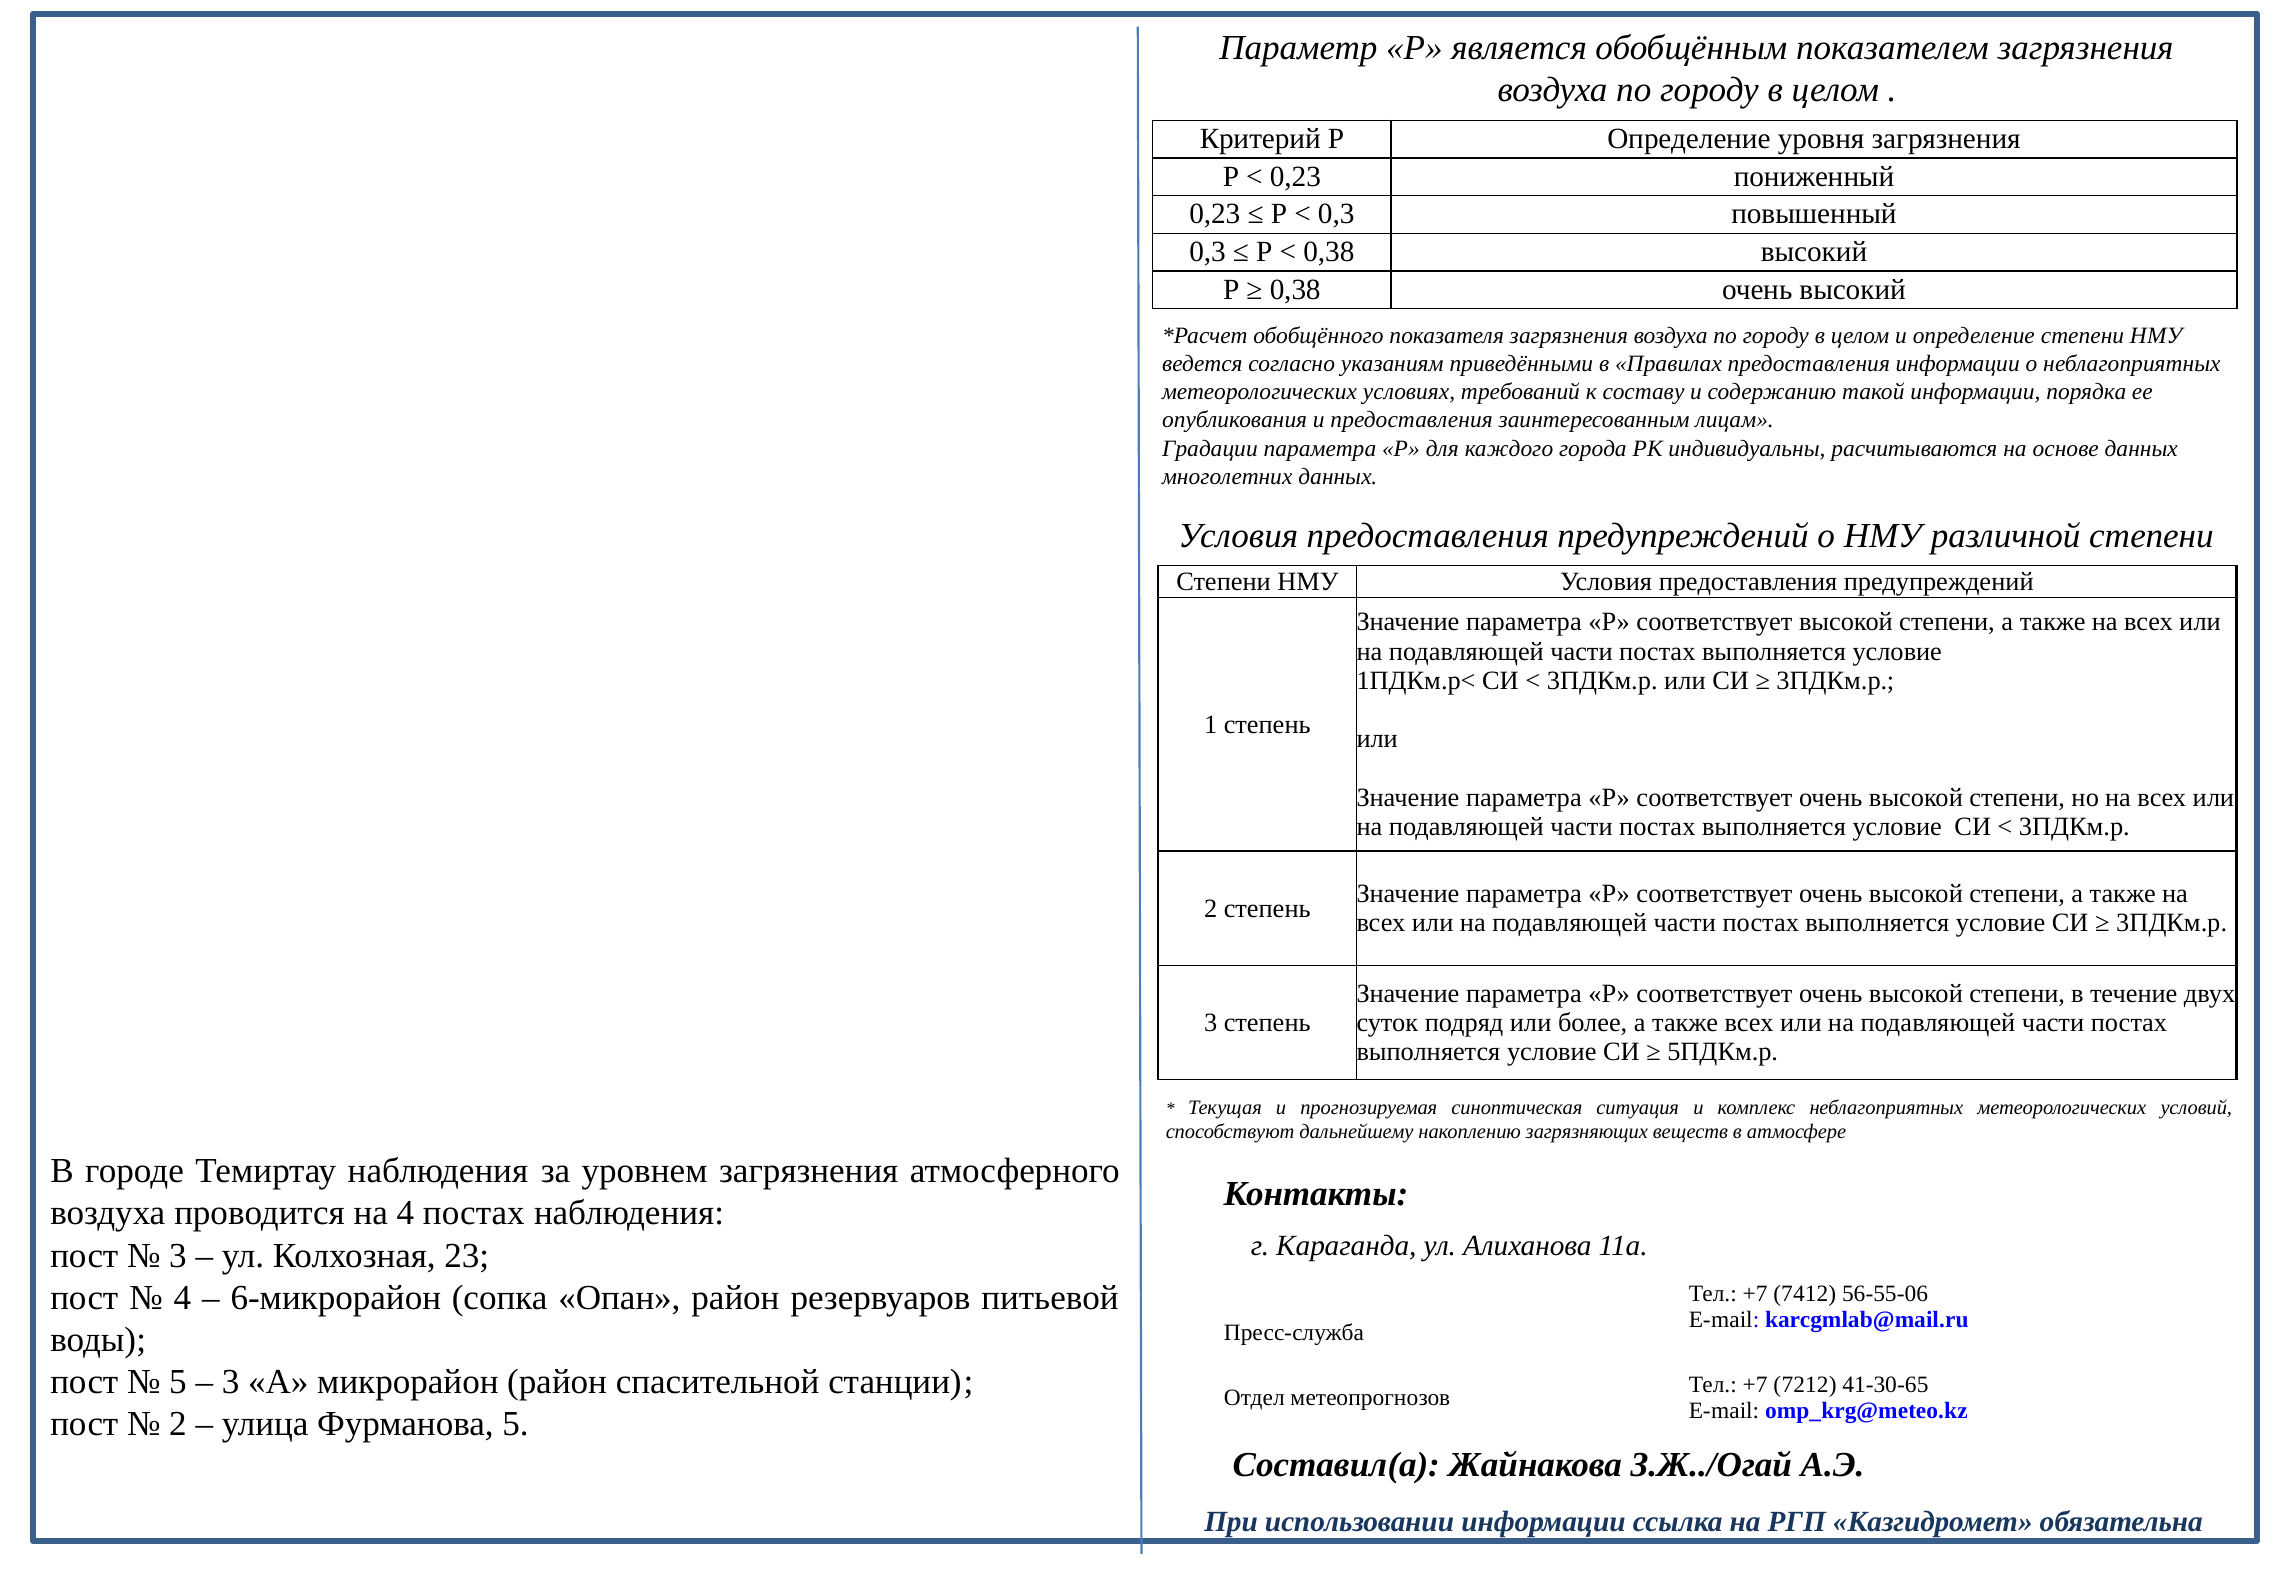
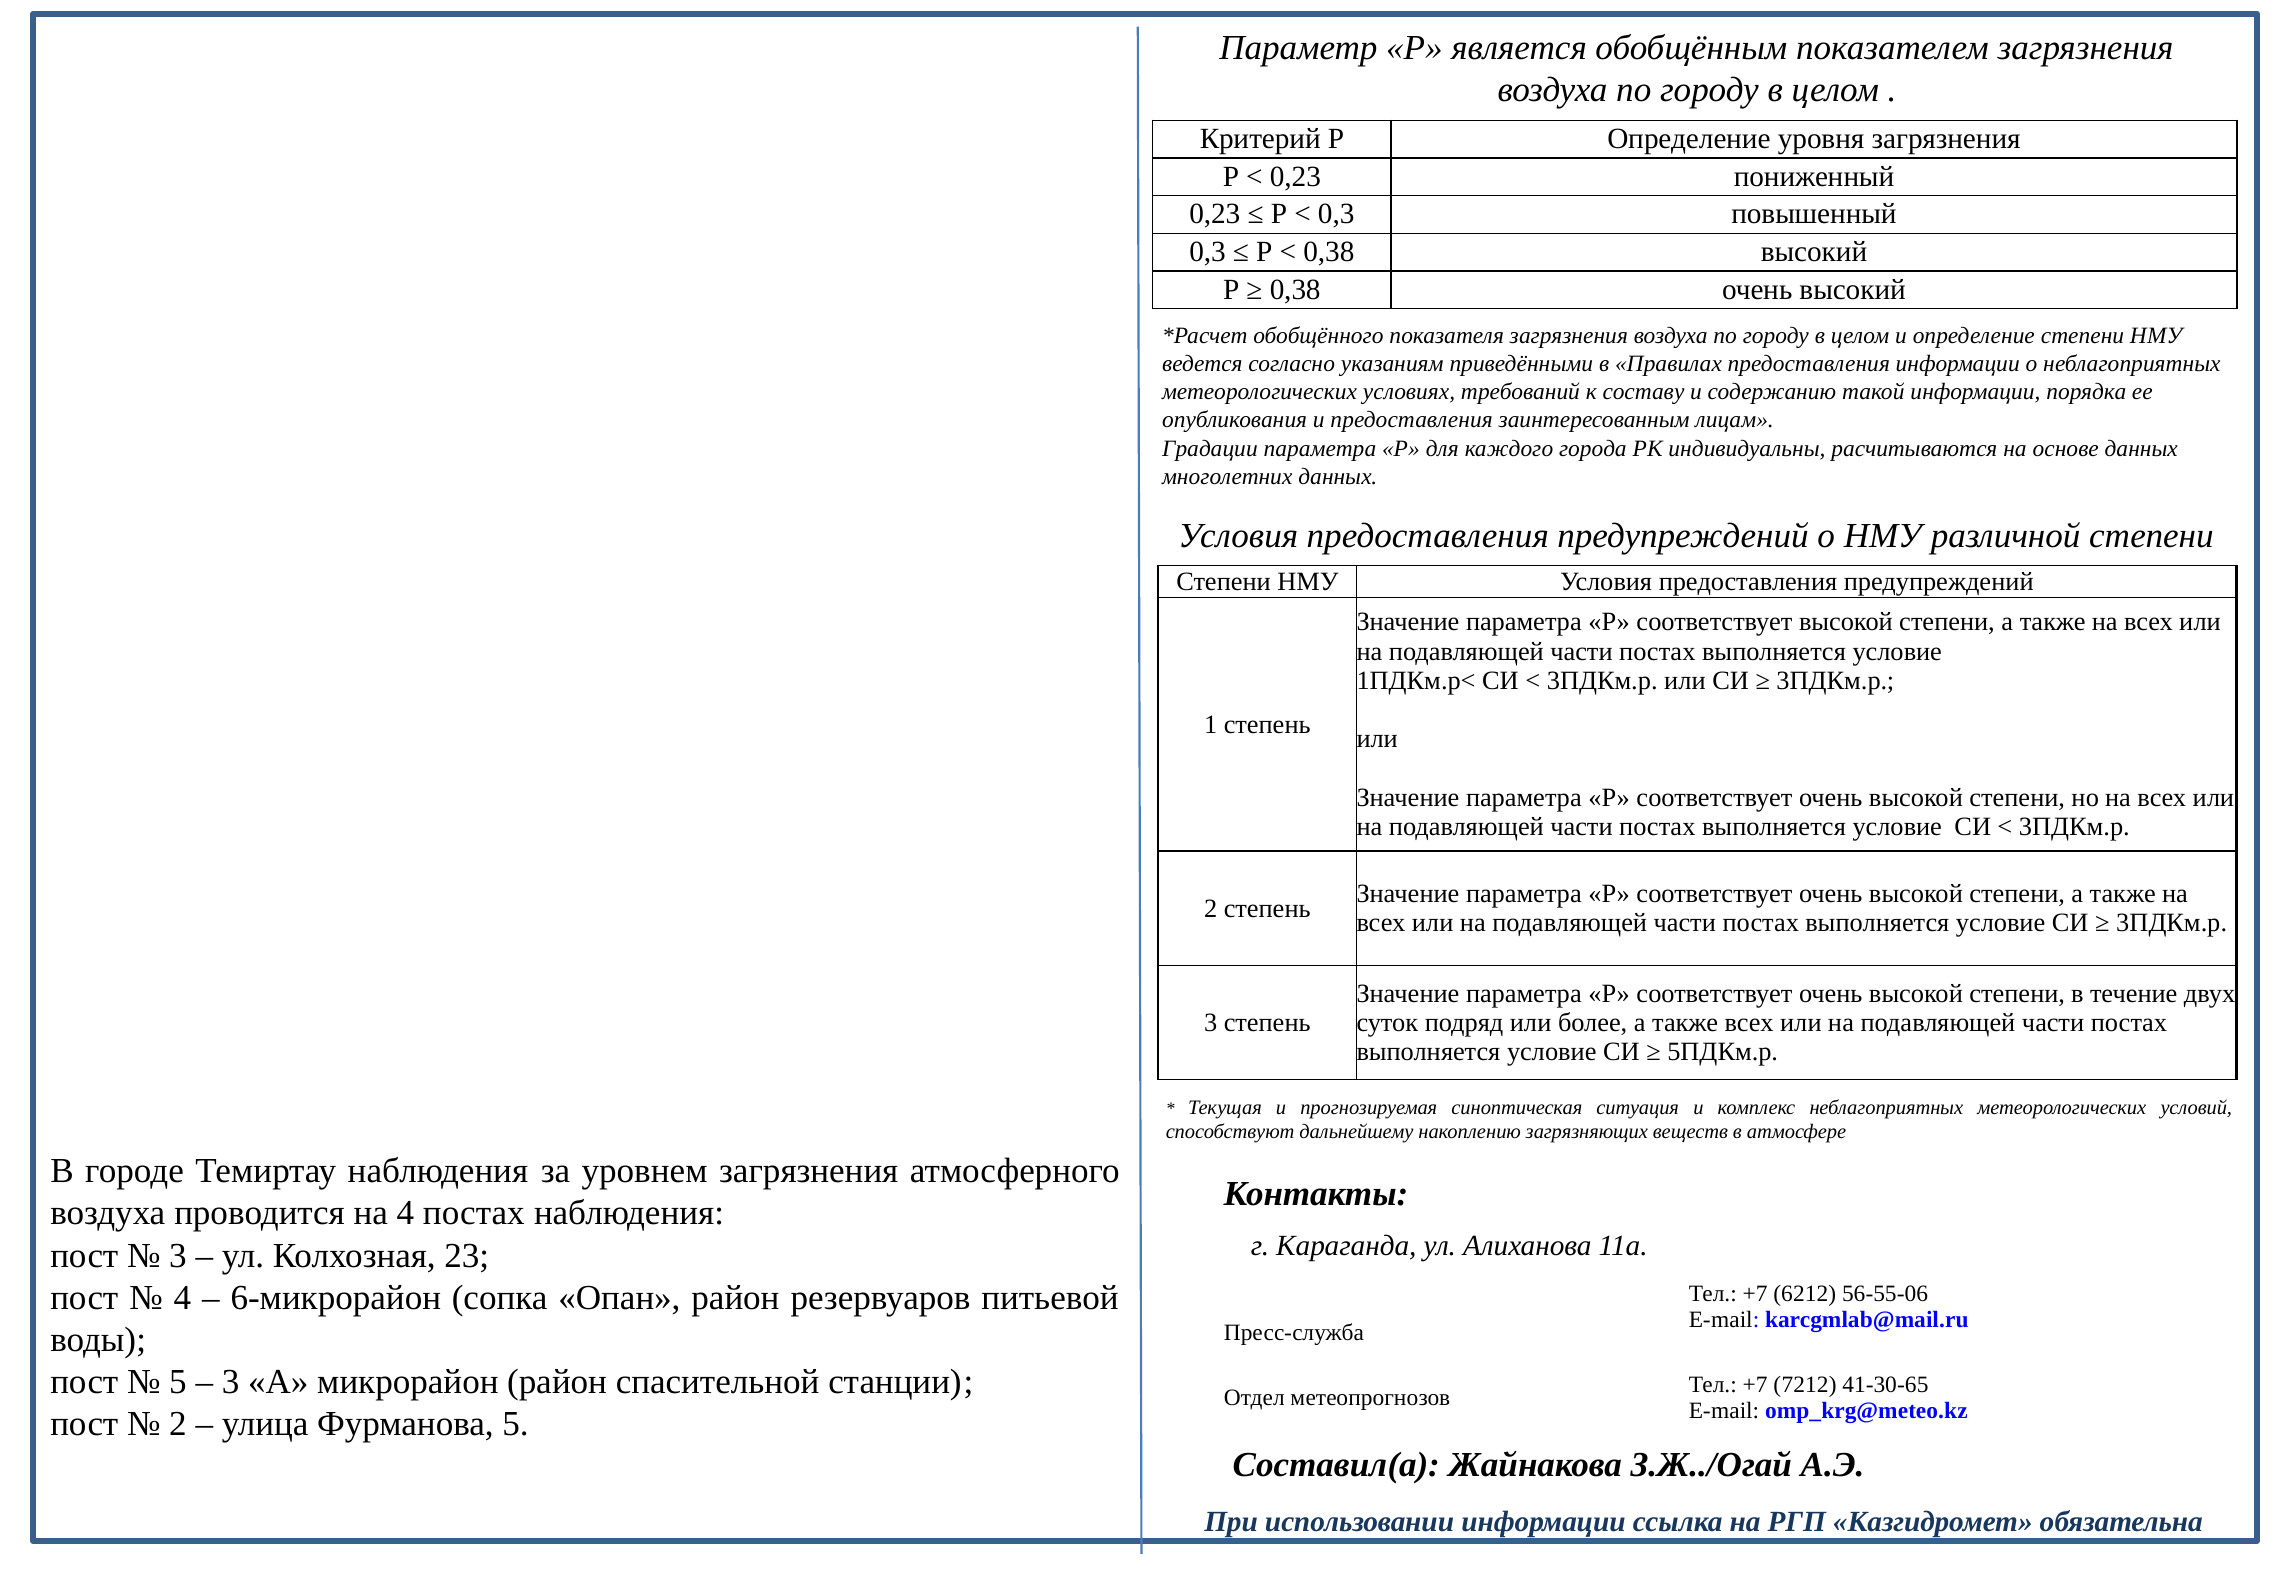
7412: 7412 -> 6212 (1805, 1293)
